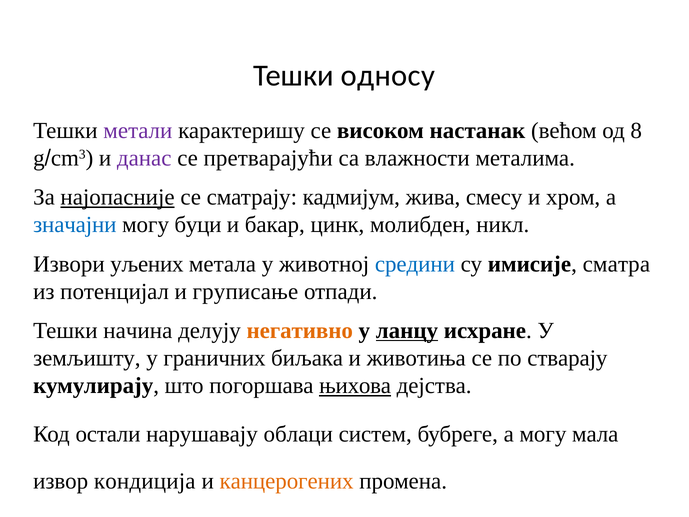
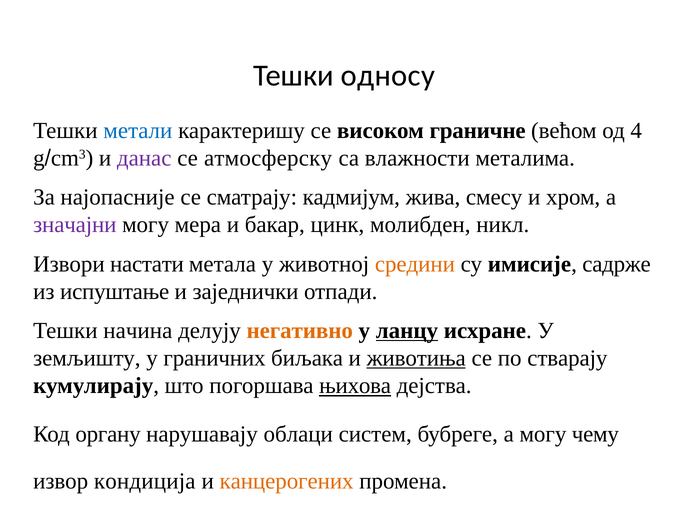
метали colour: purple -> blue (138, 131)
настанак: настанак -> граничне (478, 131)
8: 8 -> 4 (636, 131)
претварајући: претварајући -> атмосферску (268, 158)
најопасније underline: present -> none (118, 197)
значајни colour: blue -> purple (75, 225)
буци: буци -> мера (198, 225)
уљених: уљених -> настати (147, 264)
средини colour: blue -> orange (415, 264)
сматра: сматра -> садрже (617, 264)
потенцијал: потенцијал -> испуштање (115, 291)
груписање: груписање -> заједнички (246, 291)
животиња underline: none -> present (416, 358)
остали: остали -> органу (108, 434)
мала: мала -> чему (595, 434)
